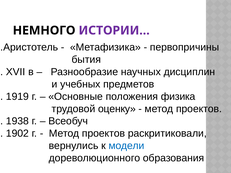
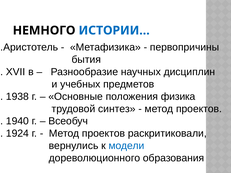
ИСТОРИИ… colour: purple -> blue (114, 30)
1919: 1919 -> 1938 (17, 97)
оценку: оценку -> синтез (117, 109)
1938: 1938 -> 1940 (17, 121)
1902: 1902 -> 1924 (17, 134)
